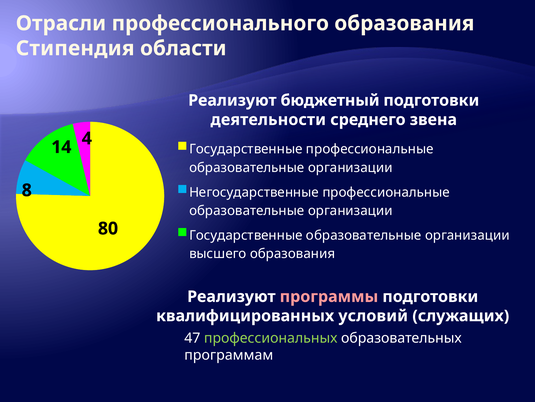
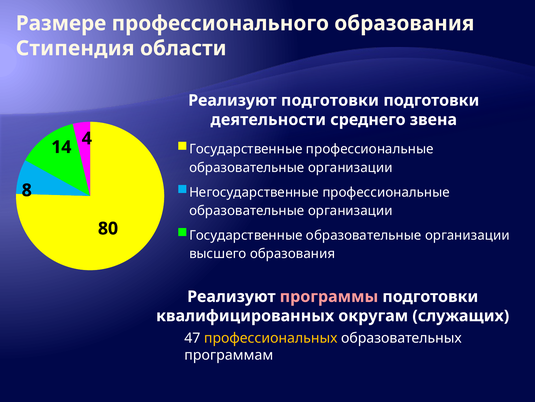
Отрасли: Отрасли -> Размере (61, 23)
Реализуют бюджетный: бюджетный -> подготовки (330, 100)
условий: условий -> округам (373, 315)
профессиональных colour: light green -> yellow (271, 338)
